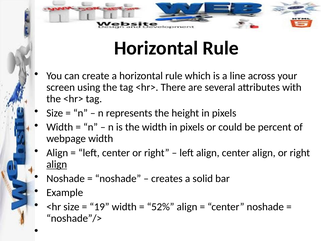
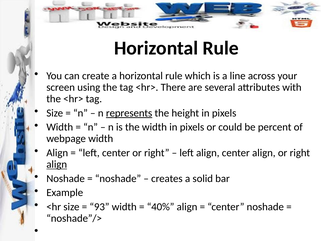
represents underline: none -> present (129, 113)
19: 19 -> 93 (99, 207)
52%: 52% -> 40% (161, 207)
